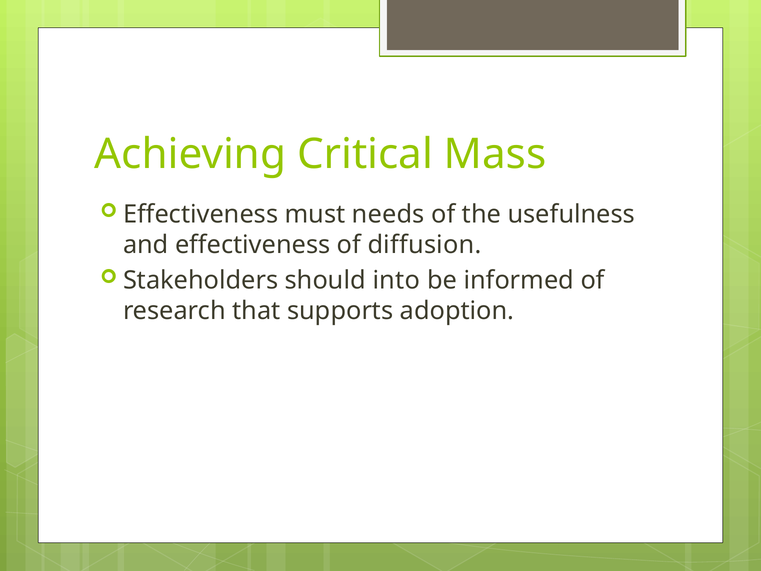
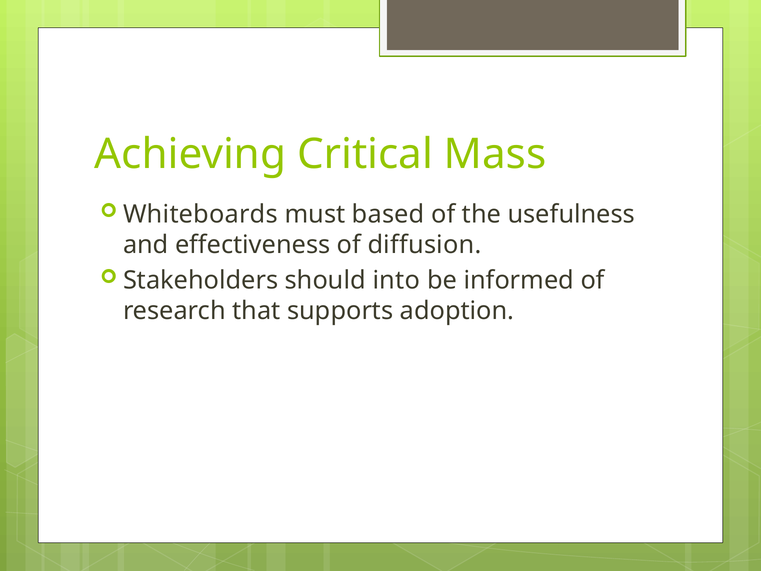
Effectiveness: Effectiveness -> Whiteboards (200, 214)
needs: needs -> based (388, 214)
